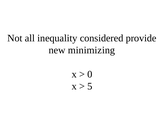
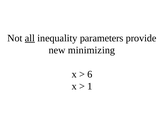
all underline: none -> present (30, 38)
considered: considered -> parameters (102, 38)
0: 0 -> 6 (90, 74)
5: 5 -> 1 (90, 86)
